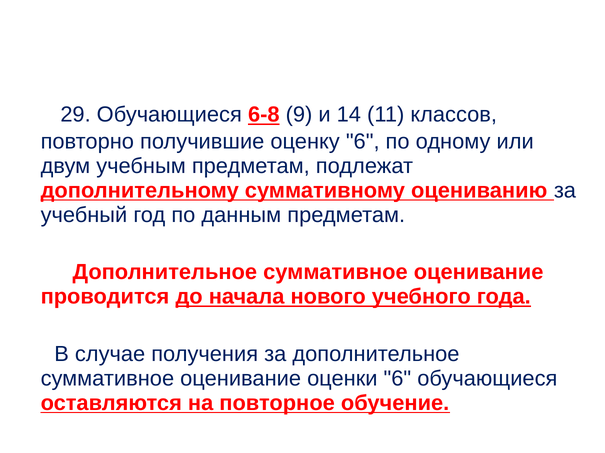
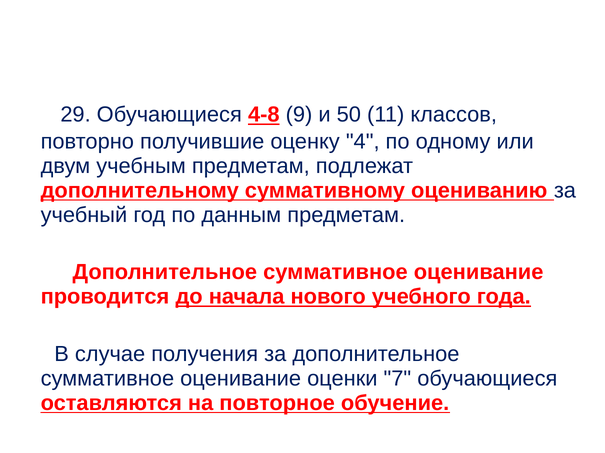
6-8: 6-8 -> 4-8 (264, 115)
14: 14 -> 50 (349, 115)
оценку 6: 6 -> 4 (363, 142)
оценки 6: 6 -> 7 (397, 379)
